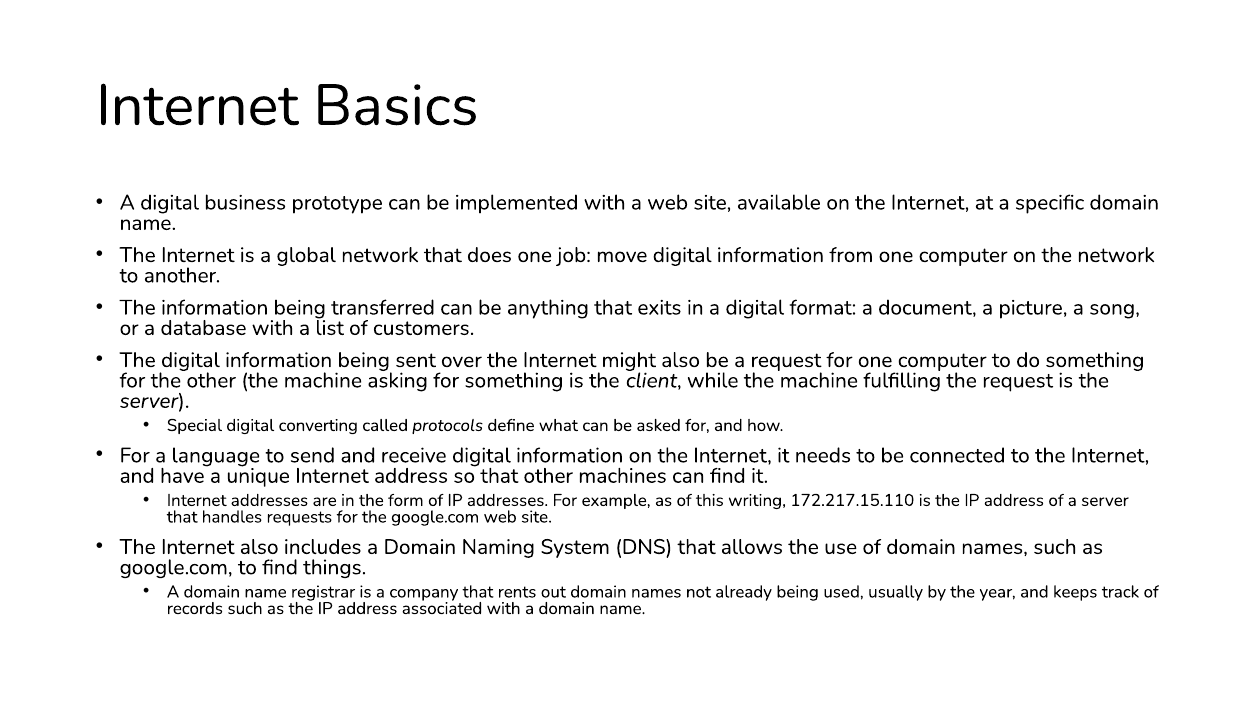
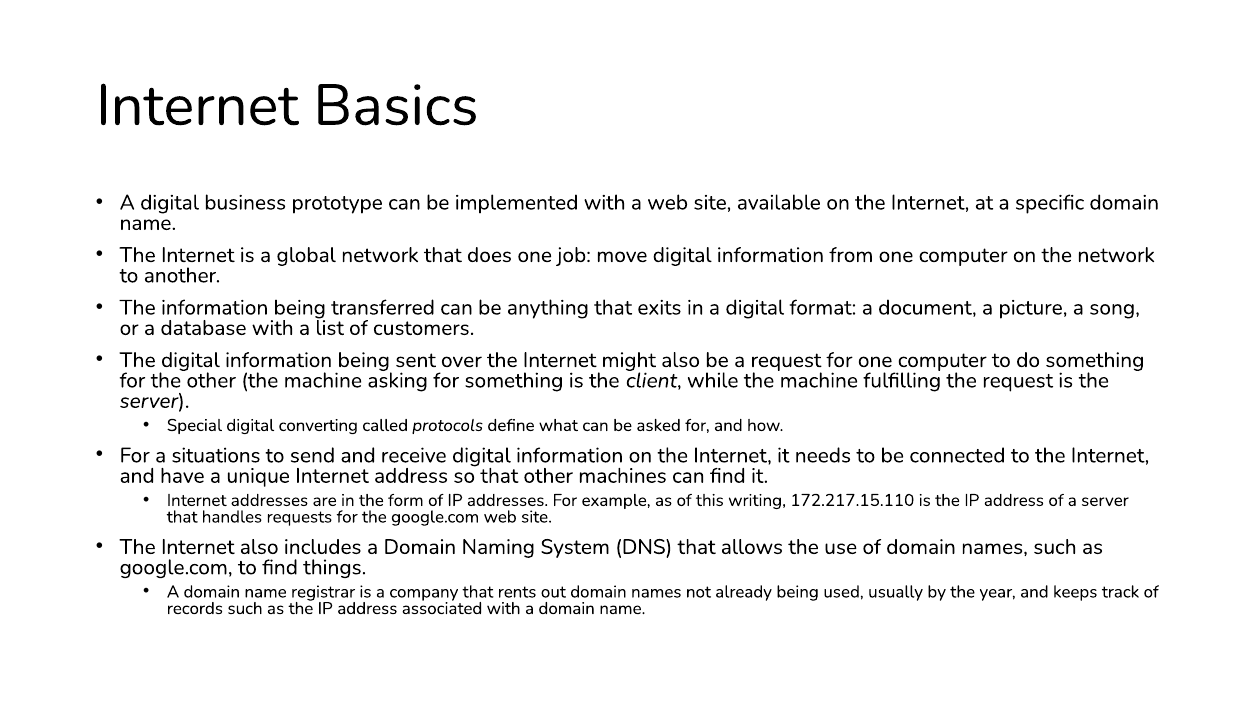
language: language -> situations (216, 456)
